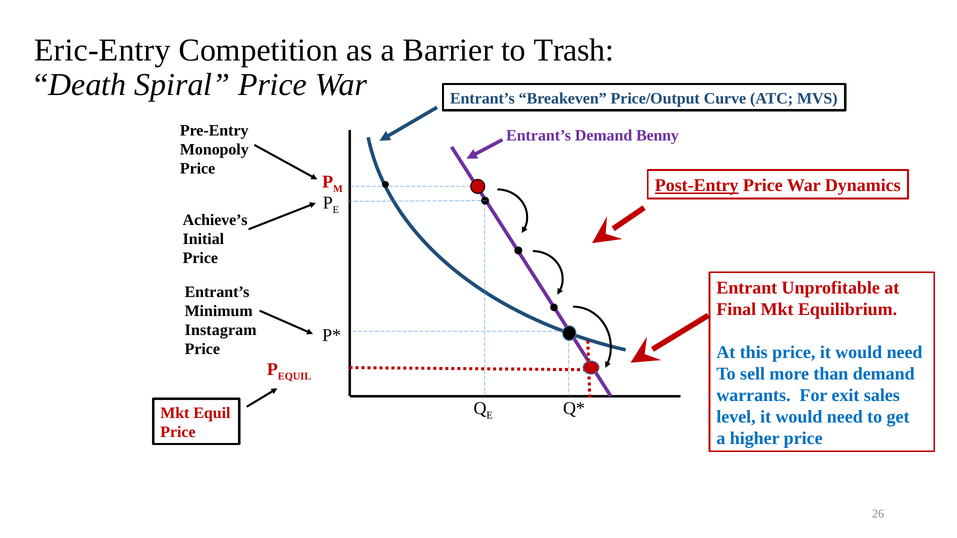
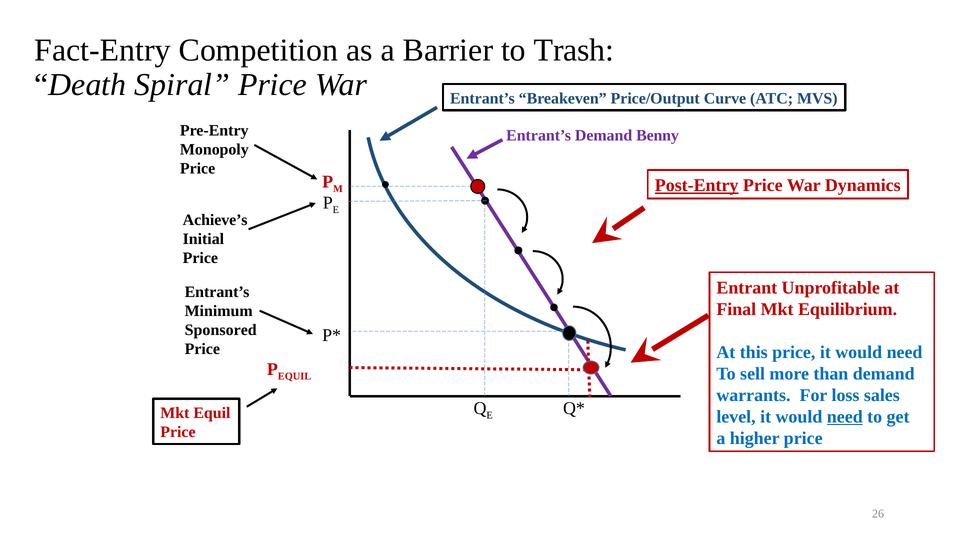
Eric-Entry: Eric-Entry -> Fact-Entry (102, 50)
Instagram: Instagram -> Sponsored (221, 330)
exit: exit -> loss (846, 396)
need underline: none -> present (845, 417)
